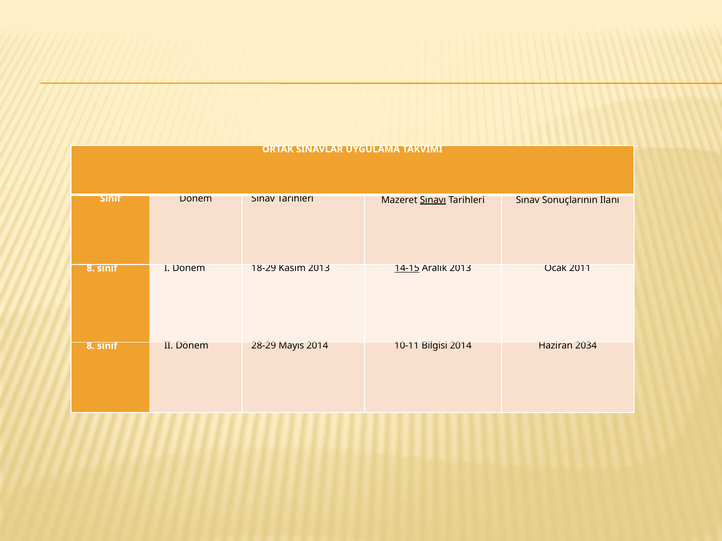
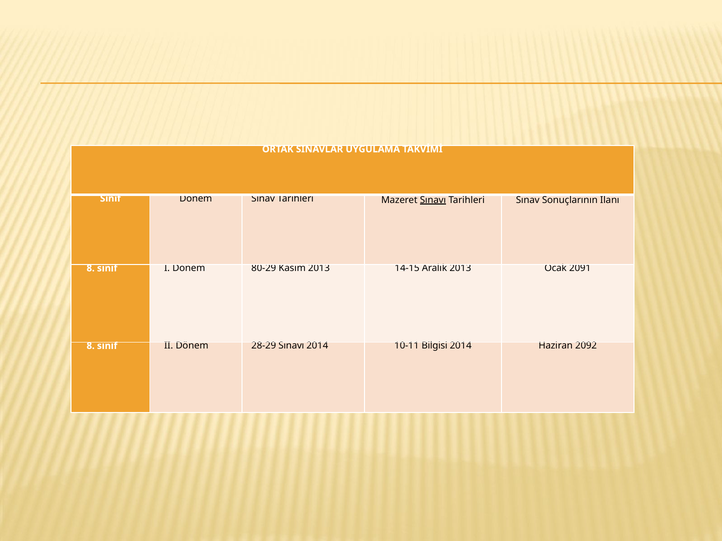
18-29: 18-29 -> 80-29 (264, 268)
14-15 underline: present -> none (407, 268)
2011: 2011 -> 2091 (580, 268)
28-29 Mayıs: Mayıs -> Sınavı (291, 346)
2034: 2034 -> 2092 (586, 346)
